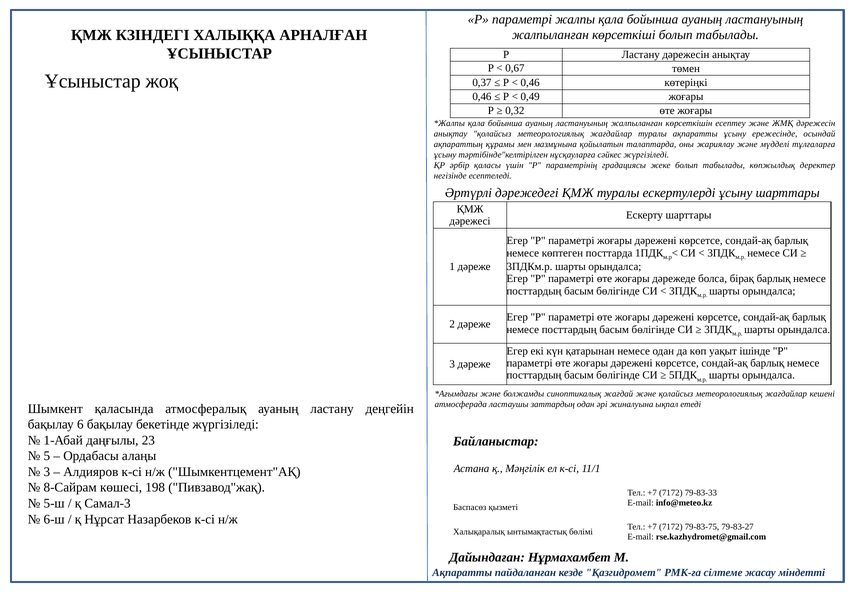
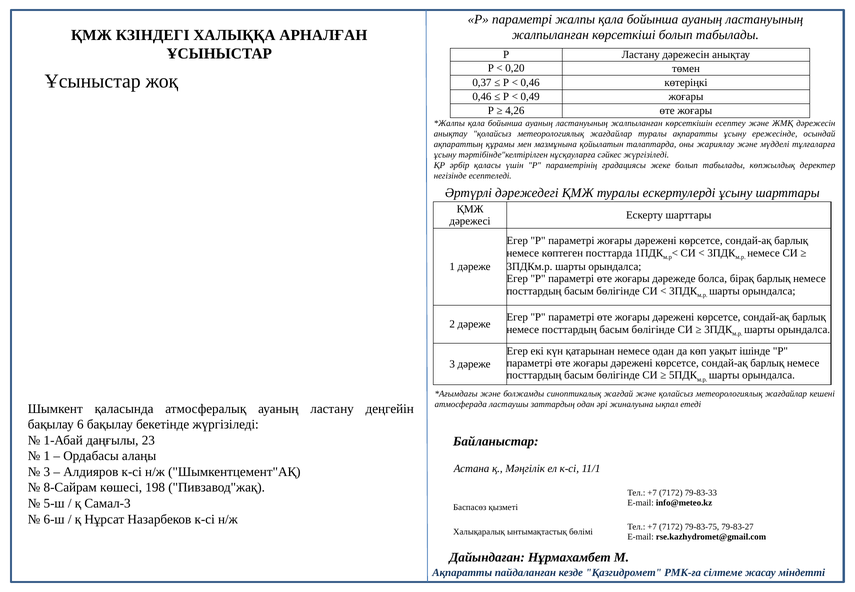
0,67: 0,67 -> 0,20 (515, 68)
0,32: 0,32 -> 4,26 (515, 111)
5: 5 -> 1 (47, 456)
